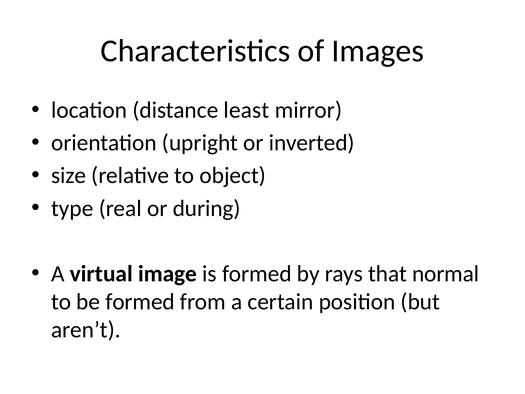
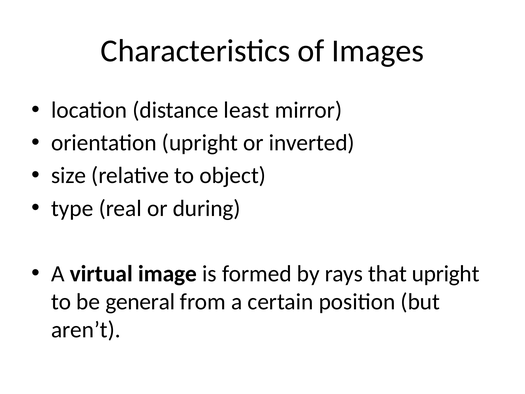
that normal: normal -> upright (446, 274)
be formed: formed -> general (140, 302)
